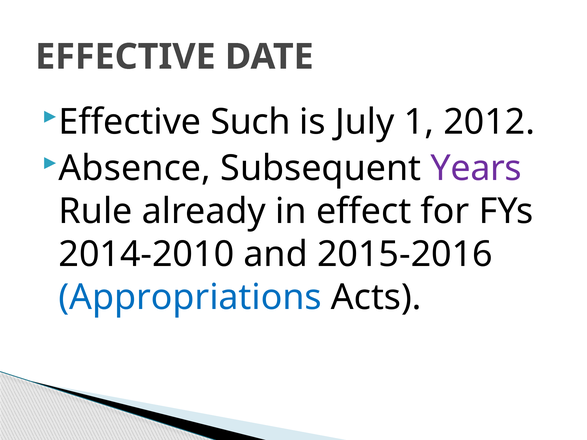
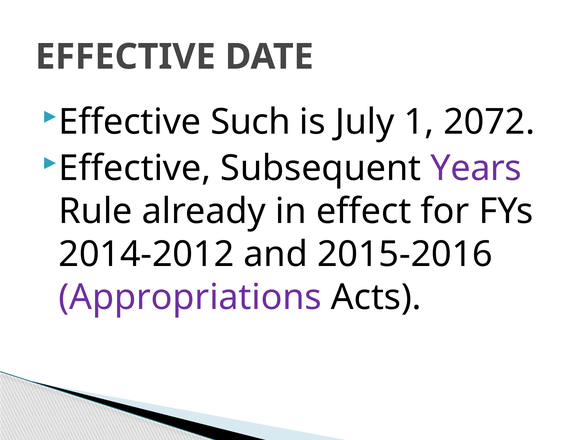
2012: 2012 -> 2072 (489, 122)
Absence: Absence -> Effective (135, 168)
2014-2010: 2014-2010 -> 2014-2012 (146, 254)
Appropriations colour: blue -> purple (190, 297)
